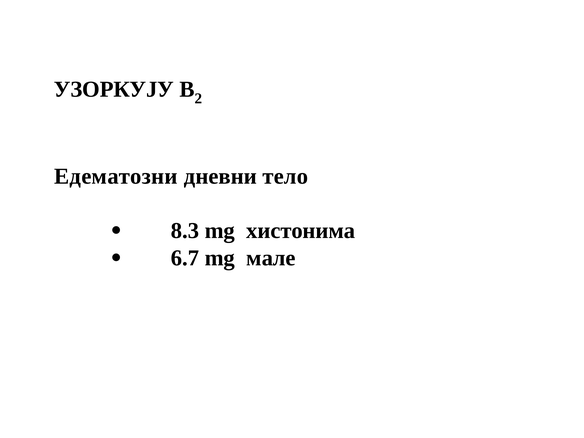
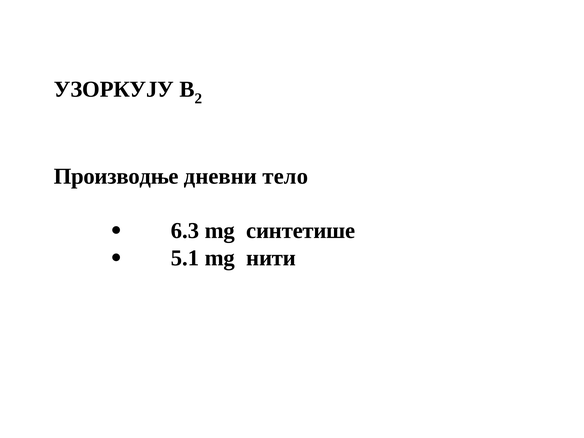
Едематозни: Едематозни -> Производње (116, 176)
8.3: 8.3 -> 6.3 (185, 231)
хистонима: хистонима -> синтетише (301, 231)
6.7: 6.7 -> 5.1 (185, 258)
мале: мале -> нити (271, 258)
